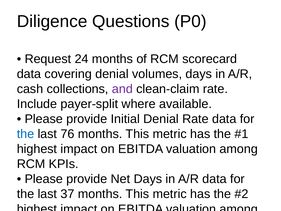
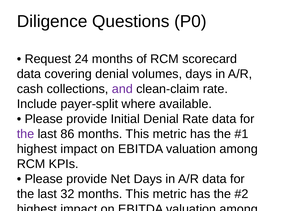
the colour: blue -> purple (25, 134)
76: 76 -> 86 (67, 134)
37: 37 -> 32 (67, 194)
